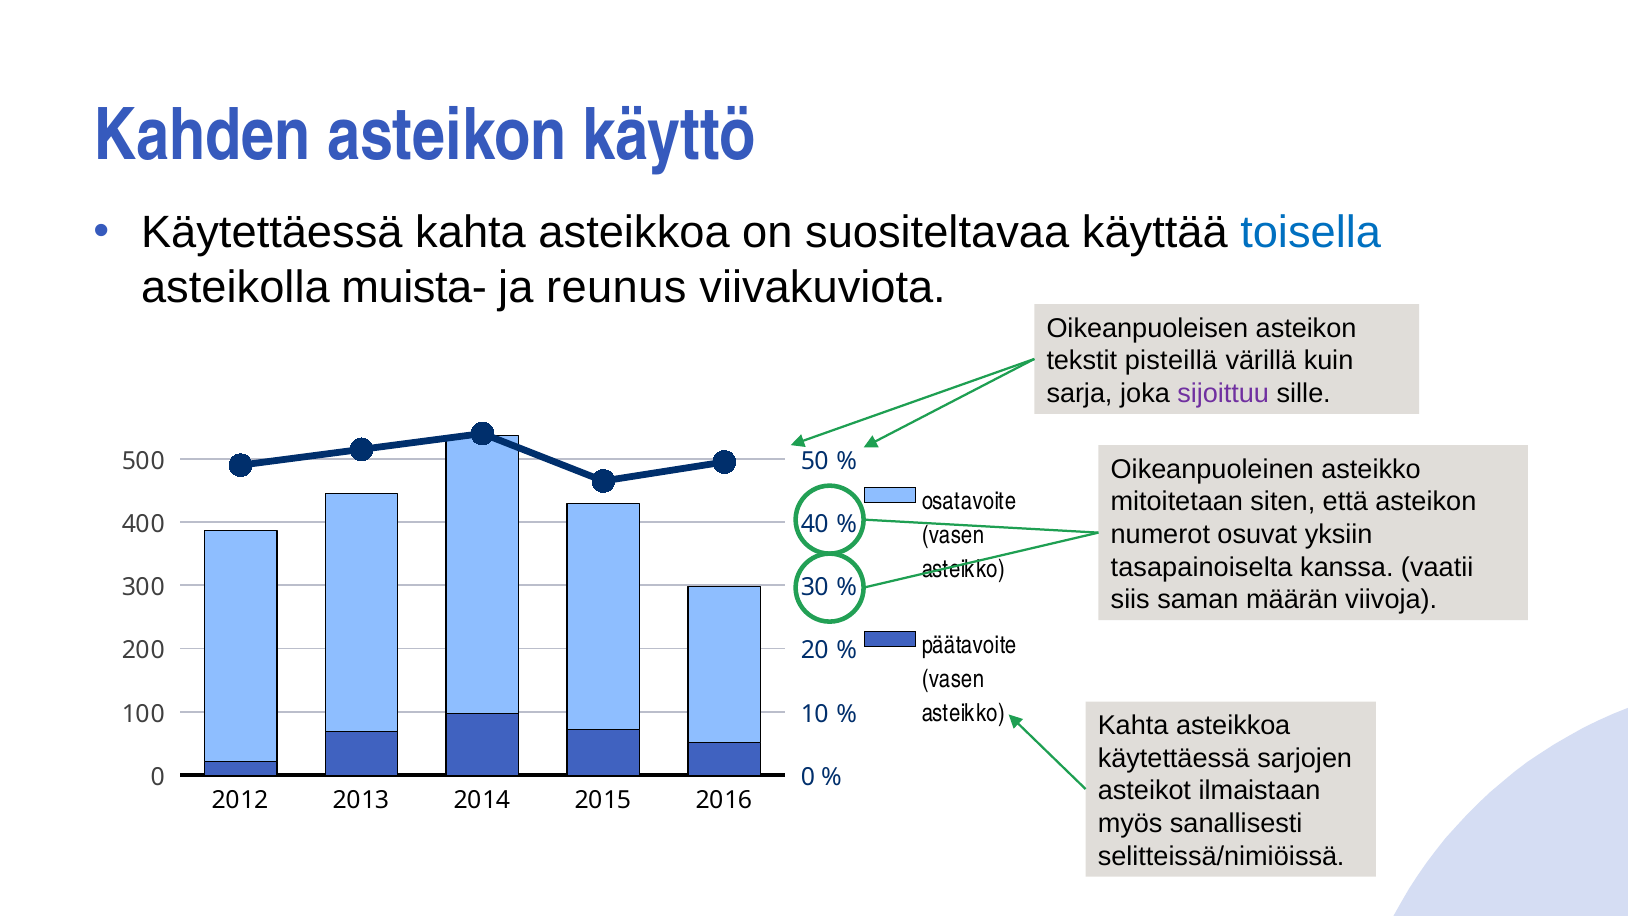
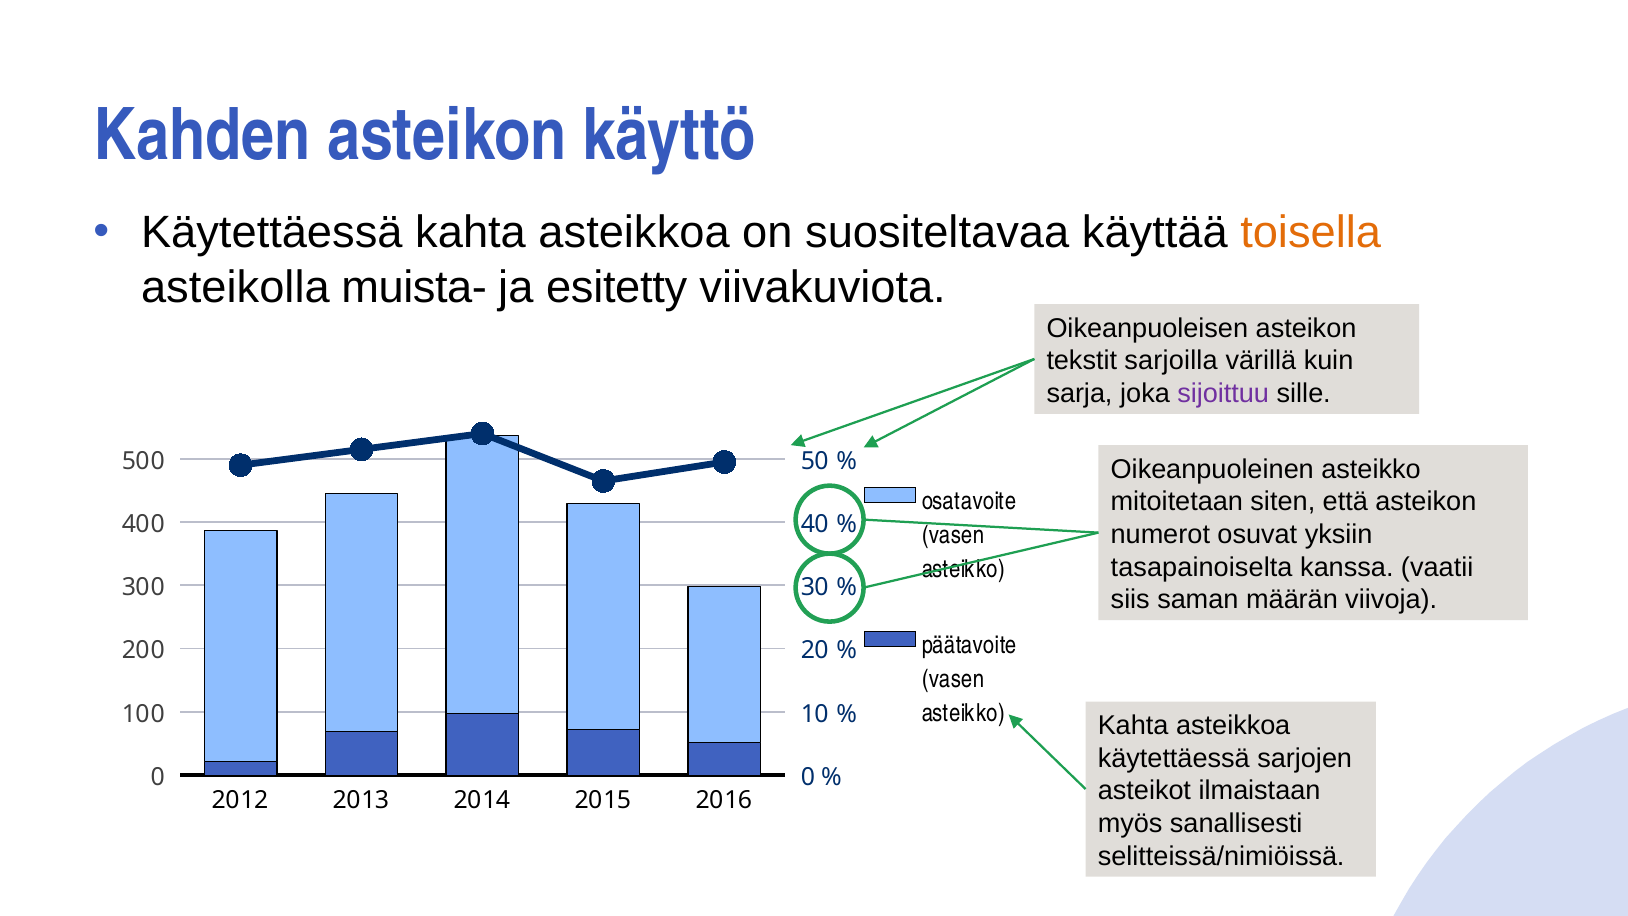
toisella colour: blue -> orange (1311, 233)
reunus: reunus -> esitetty (617, 287)
pisteillä: pisteillä -> sarjoilla (1171, 361)
